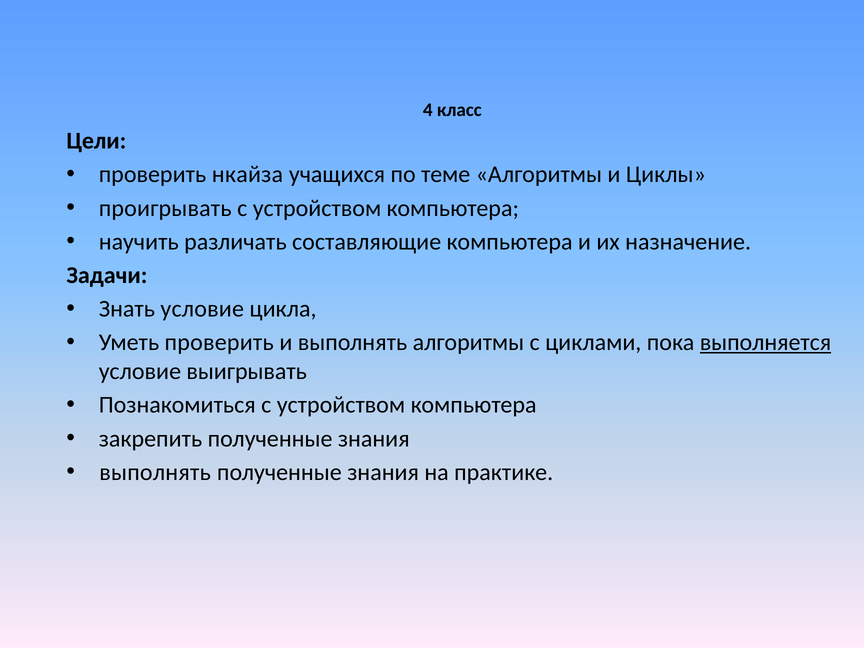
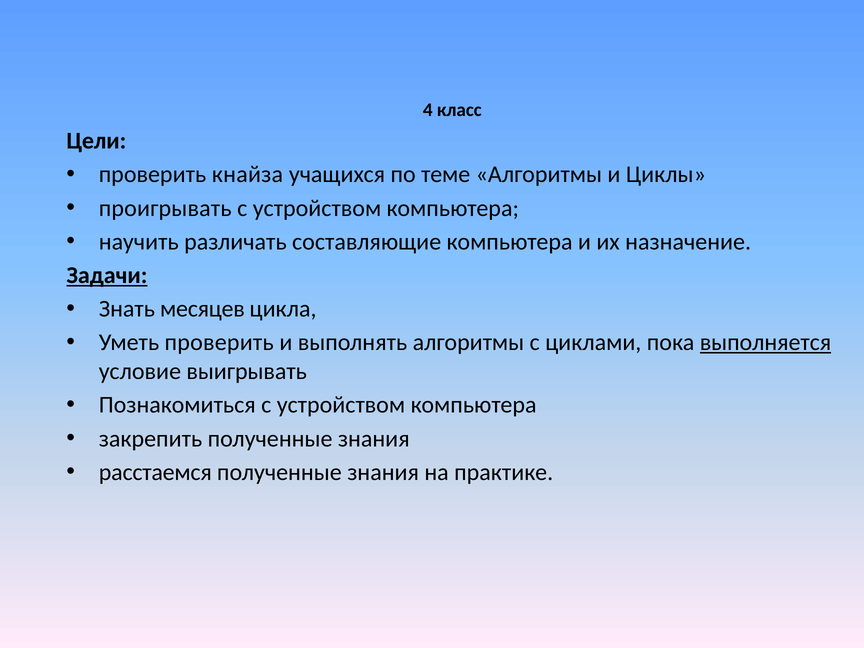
нкайза: нкайза -> кнайза (247, 175)
Задачи underline: none -> present (107, 275)
Знать условие: условие -> месяцев (202, 309)
выполнять: выполнять -> расстаемся (155, 472)
